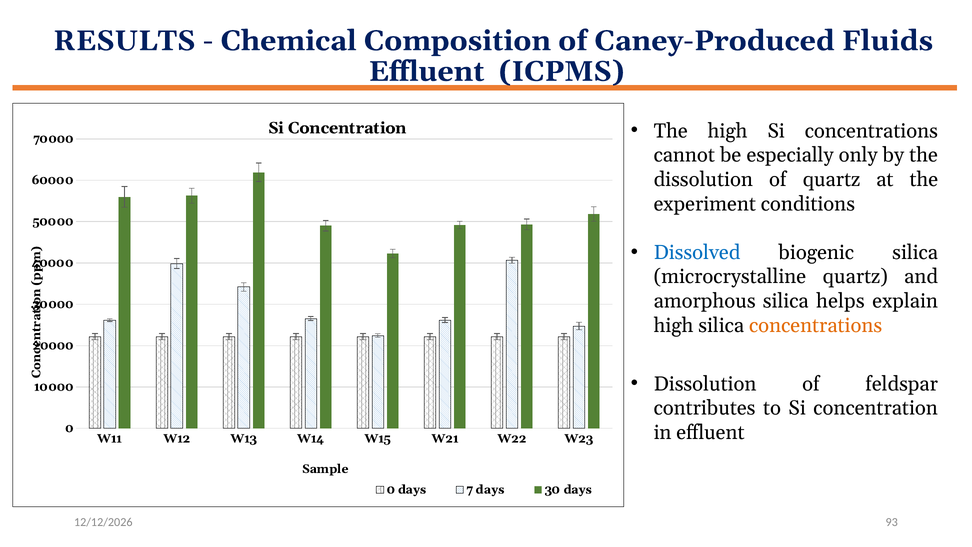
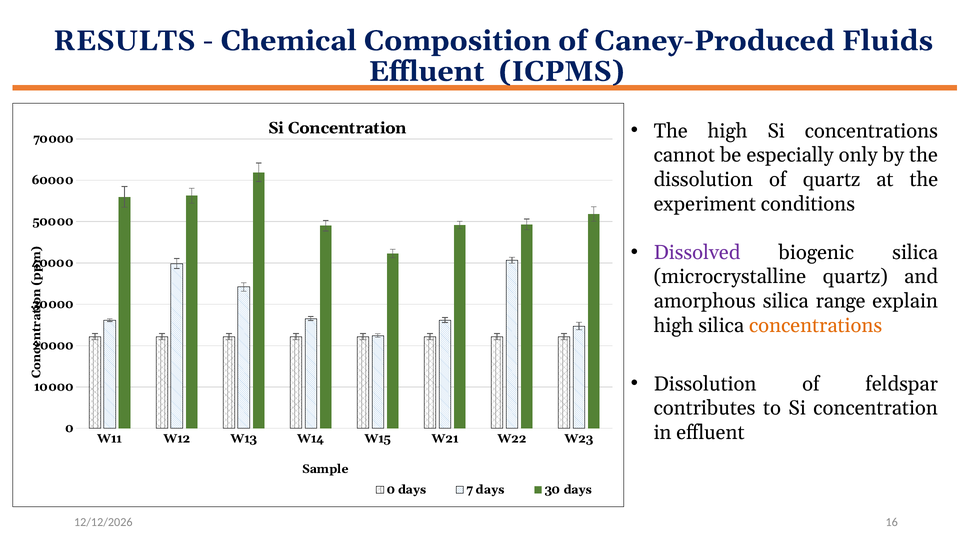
Dissolved colour: blue -> purple (697, 252)
helps: helps -> range (841, 301)
93: 93 -> 16 (892, 522)
